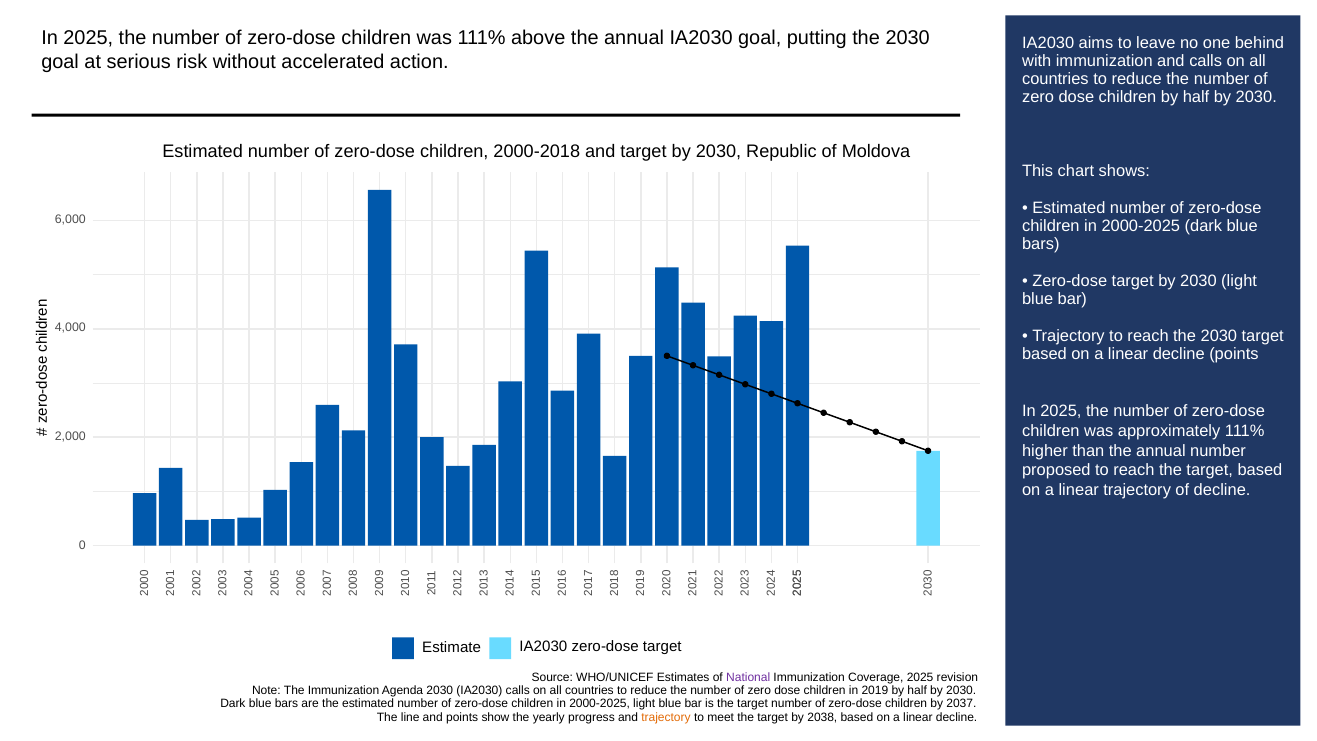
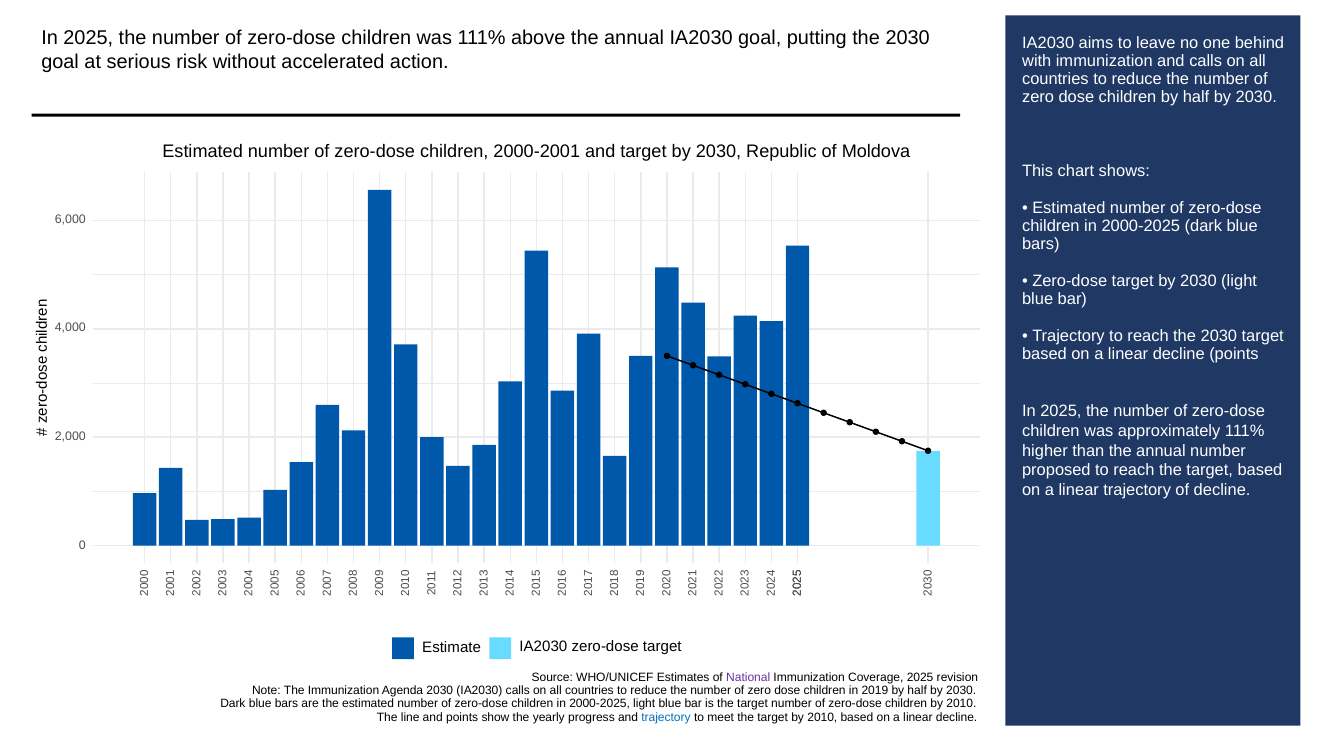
2000-2018: 2000-2018 -> 2000-2001 (537, 152)
children by 2037: 2037 -> 2010 (961, 704)
trajectory colour: orange -> blue (666, 717)
target by 2038: 2038 -> 2010 (822, 717)
